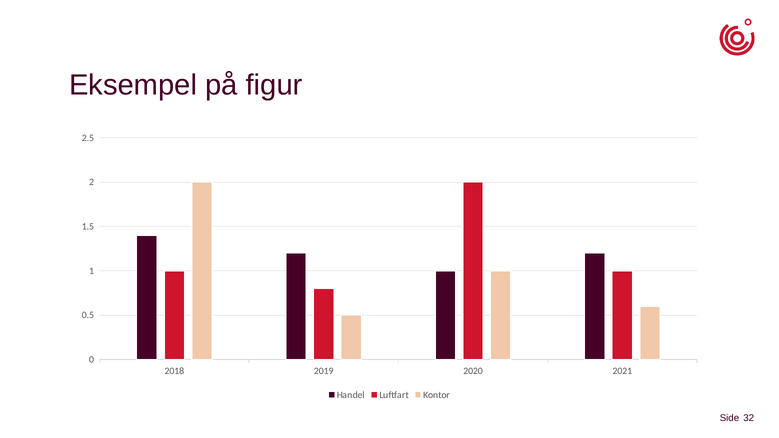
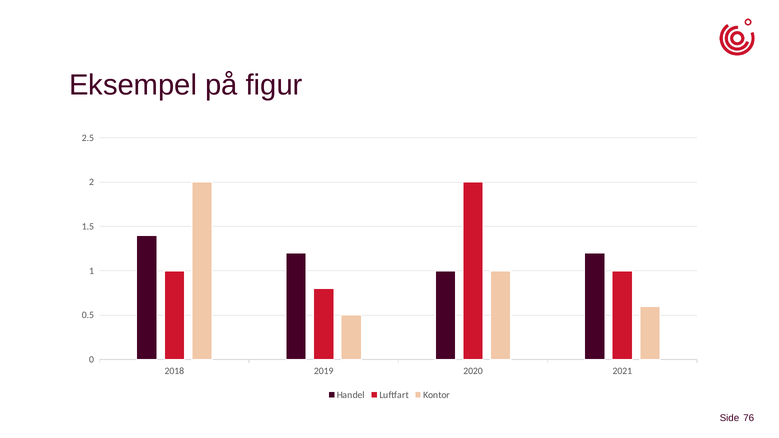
32: 32 -> 76 (749, 418)
